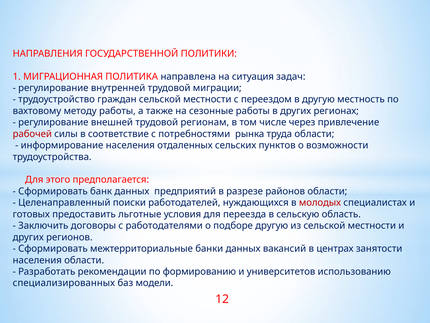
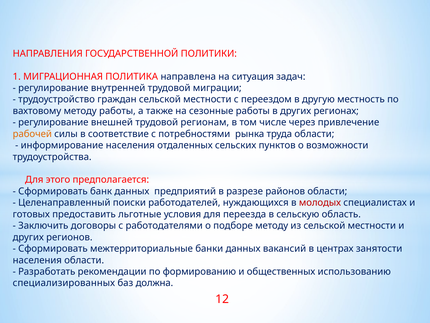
рабочей colour: red -> orange (32, 134)
подборе другую: другую -> методу (272, 225)
университетов: университетов -> общественных (281, 271)
модели: модели -> должна (154, 283)
